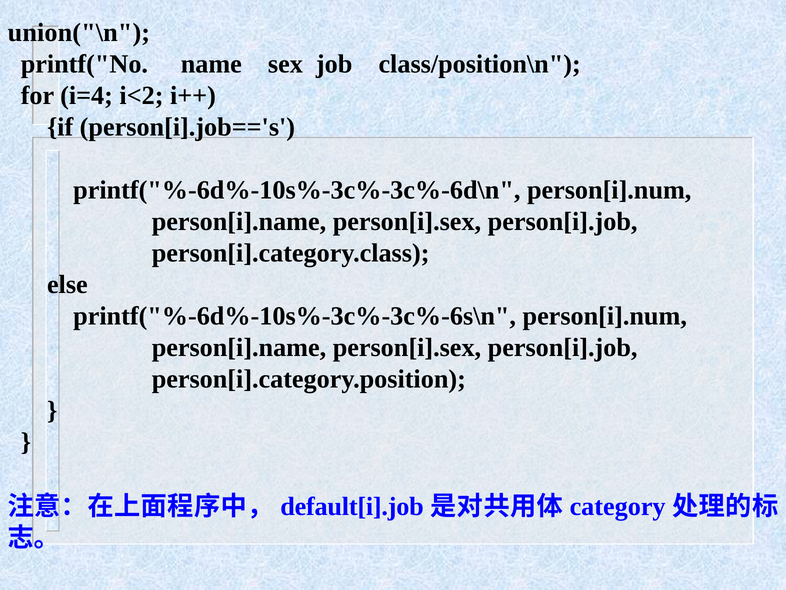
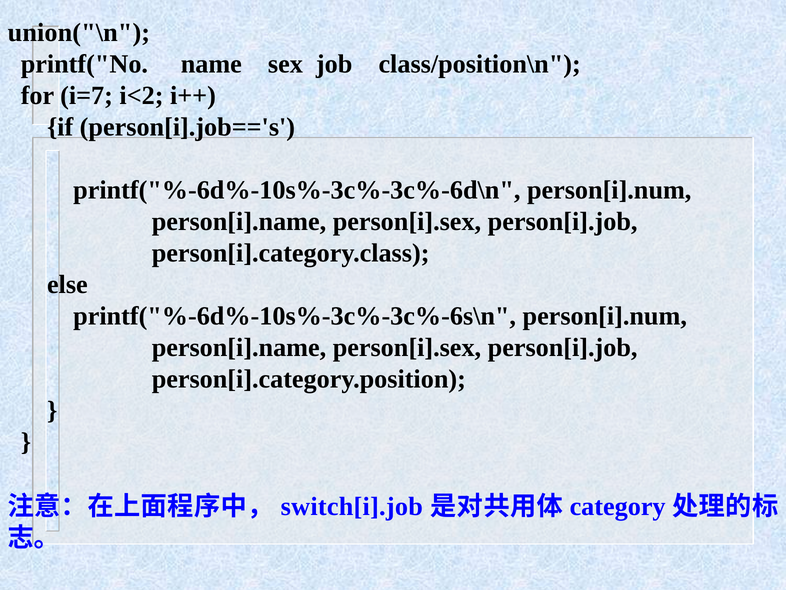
i=4: i=4 -> i=7 (87, 96)
default[i].job: default[i].job -> switch[i].job (352, 506)
